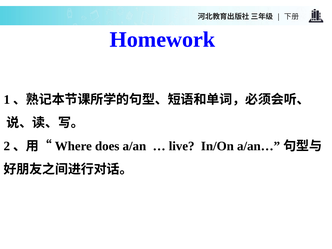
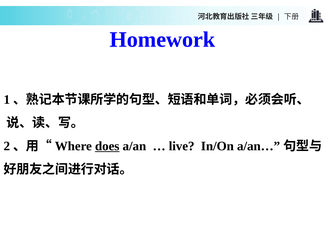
does underline: none -> present (107, 146)
